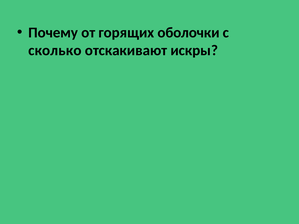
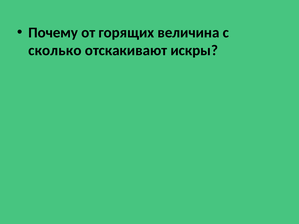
оболочки: оболочки -> величина (189, 33)
